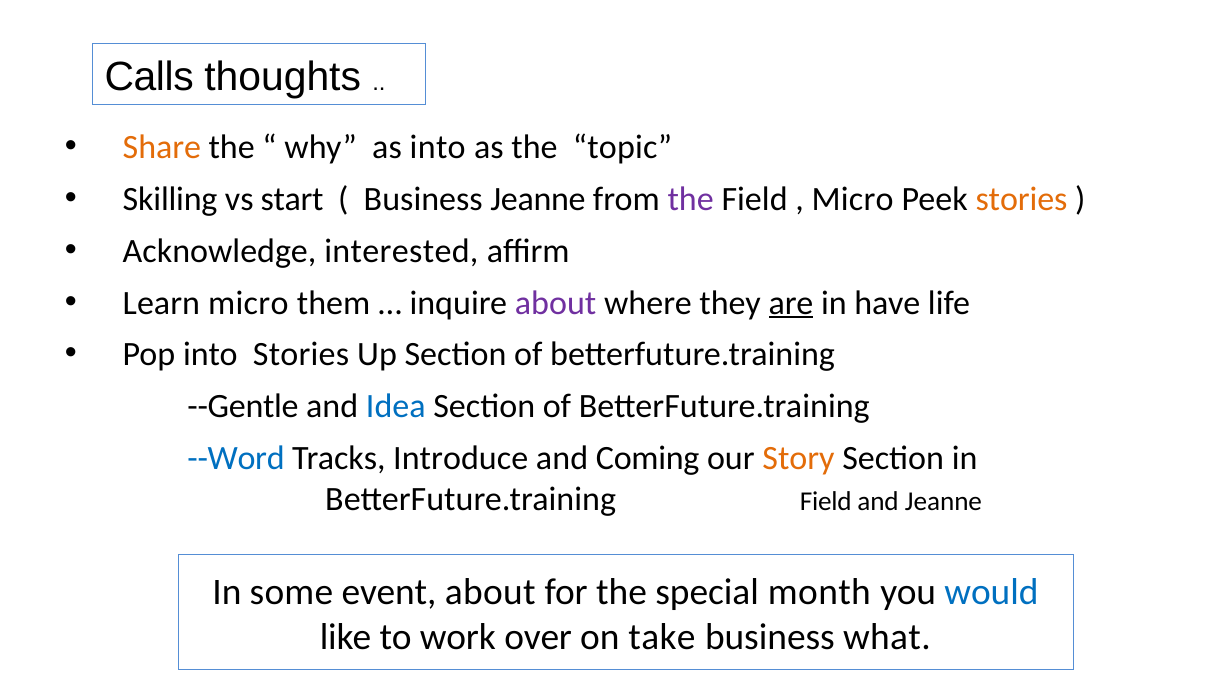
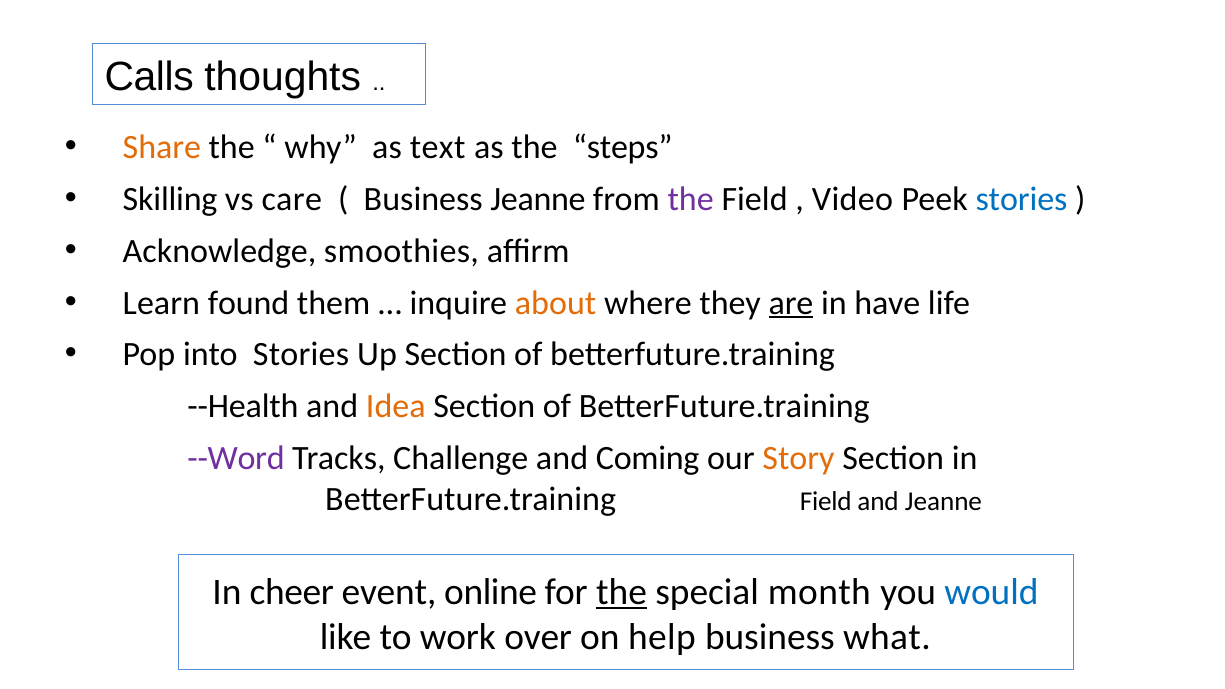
as into: into -> text (438, 147)
topic: topic -> steps (623, 147)
start: start -> care (292, 199)
Micro: Micro -> Video (853, 199)
stories colour: orange -> blue (1022, 199)
interested: interested -> smoothies (401, 251)
Learn micro: micro -> found (249, 303)
about colour: purple -> orange (556, 303)
--Gentle: --Gentle -> --Health (243, 406)
Idea colour: blue -> orange (396, 406)
--Word colour: blue -> purple (236, 458)
Introduce: Introduce -> Challenge (461, 458)
some: some -> cheer (292, 592)
event about: about -> online (491, 592)
the underline: none -> present (622, 592)
take: take -> help (662, 637)
